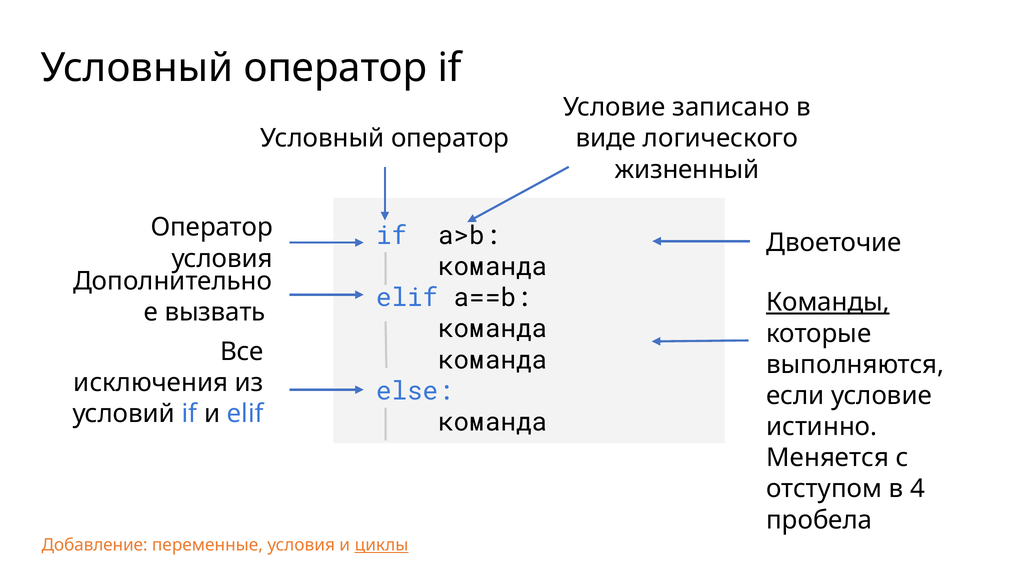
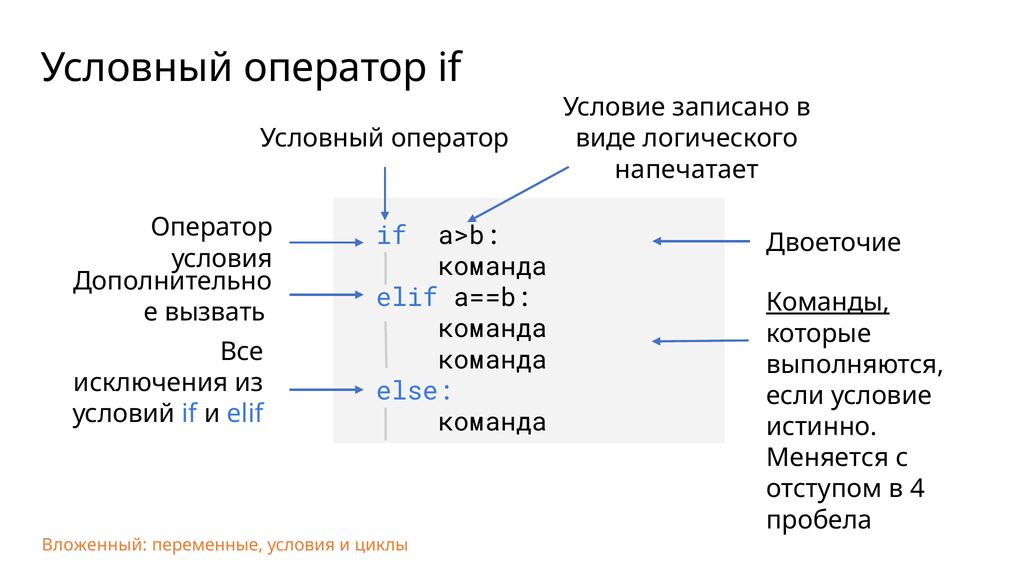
жизненный: жизненный -> напечатает (687, 169)
Добавление: Добавление -> Вложенный (94, 545)
циклы underline: present -> none (382, 545)
